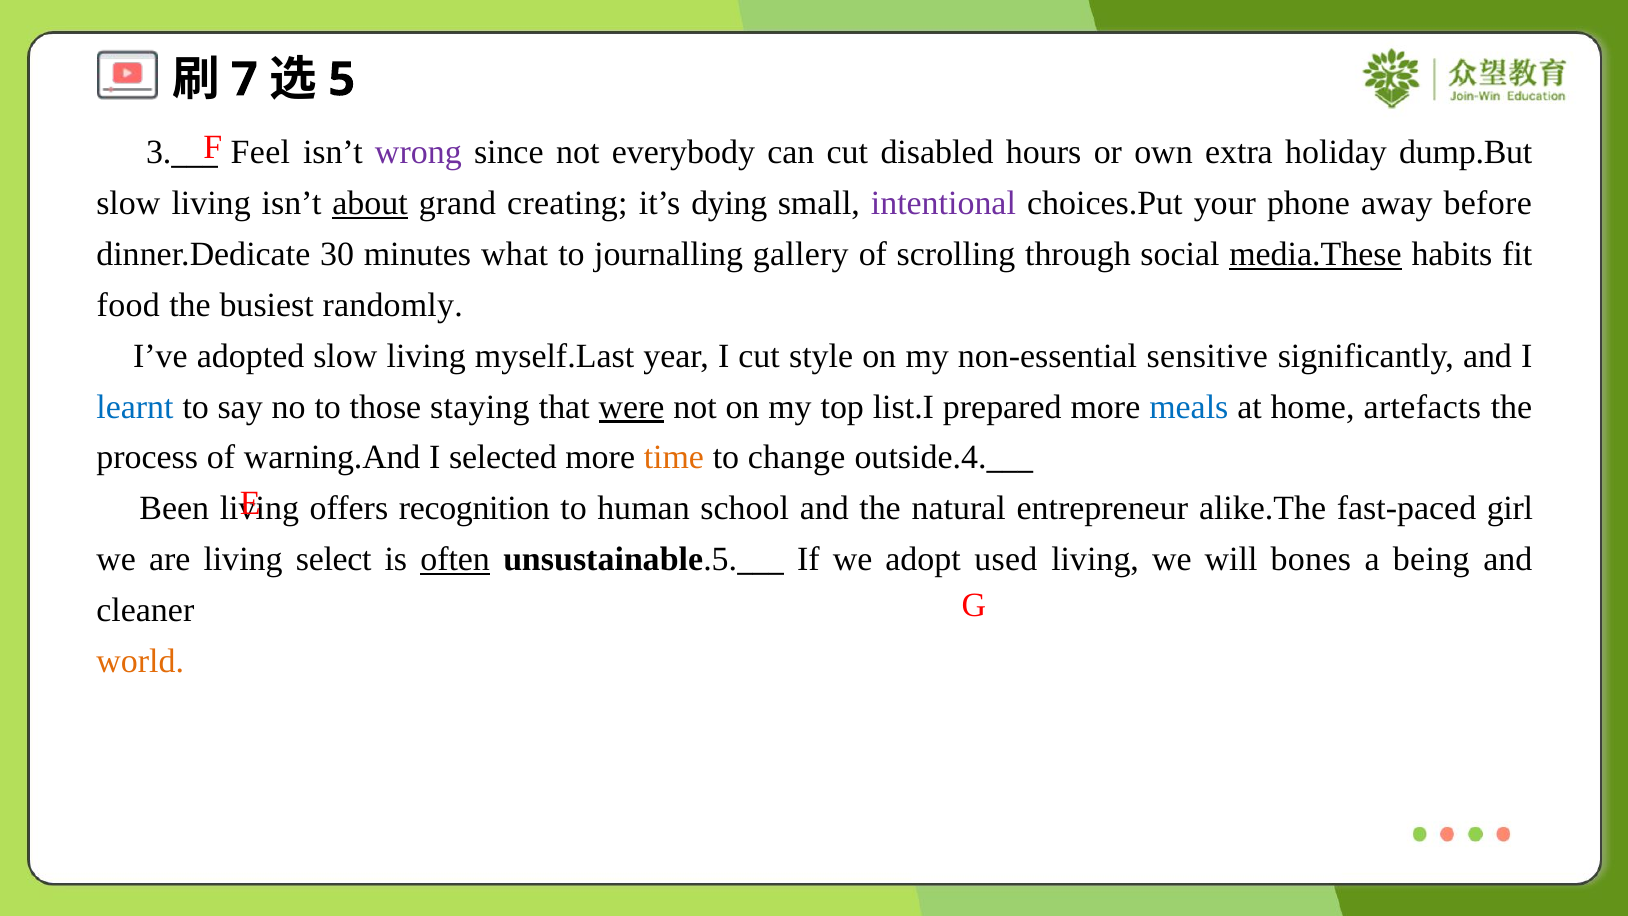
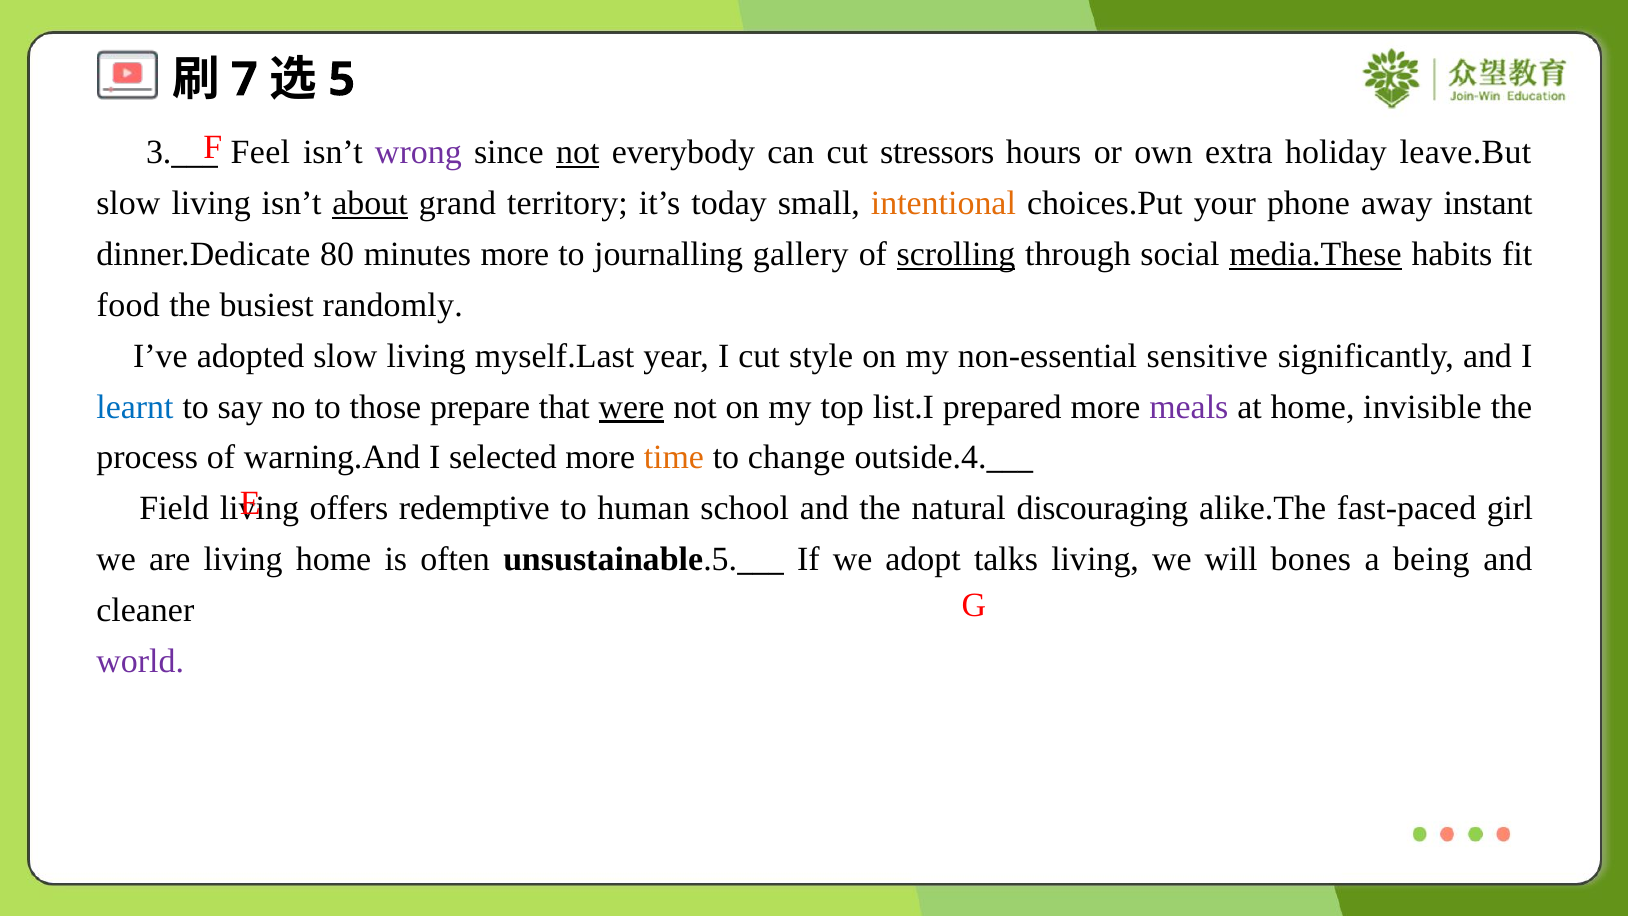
not underline: none -> present (578, 152)
disabled: disabled -> stressors (937, 152)
dump.But: dump.But -> leave.But (1465, 152)
creating: creating -> territory (568, 203)
dying: dying -> today (729, 203)
intentional colour: purple -> orange (943, 203)
before: before -> instant (1488, 203)
30: 30 -> 80 (337, 254)
minutes what: what -> more (515, 254)
scrolling underline: none -> present (956, 254)
staying: staying -> prepare (480, 407)
meals colour: blue -> purple (1189, 407)
artefacts: artefacts -> invisible (1422, 407)
Been: Been -> Field (174, 508)
recognition: recognition -> redemptive (474, 508)
entrepreneur: entrepreneur -> discouraging (1102, 508)
living select: select -> home (334, 559)
often underline: present -> none (455, 559)
used: used -> talks (1006, 559)
world colour: orange -> purple (140, 661)
